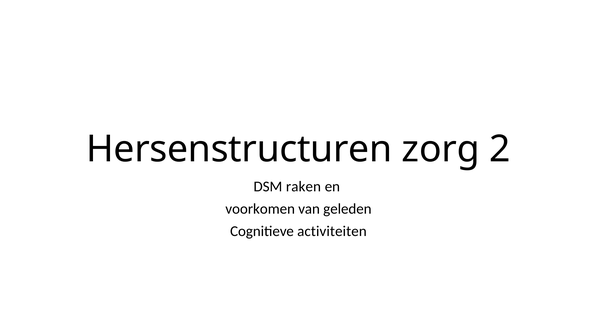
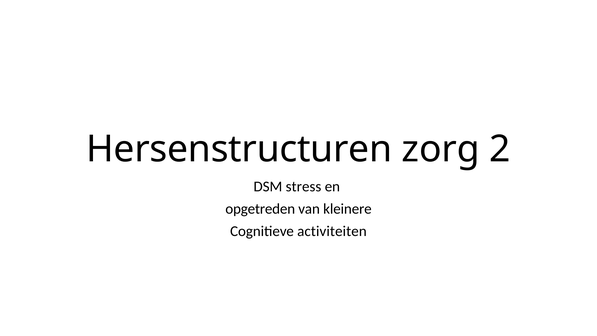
raken: raken -> stress (303, 187)
voorkomen: voorkomen -> opgetreden (260, 209)
geleden: geleden -> kleinere (347, 209)
